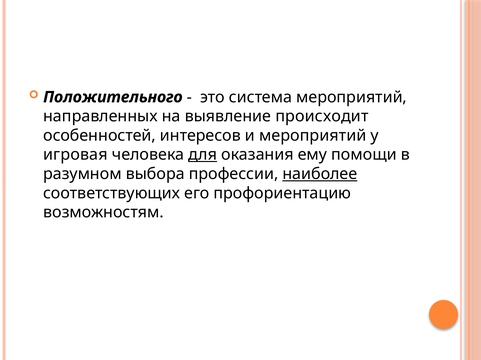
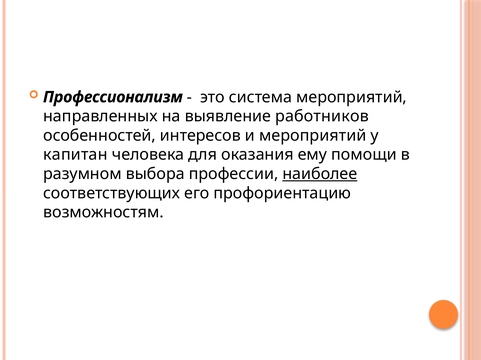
Положительного: Положительного -> Профессионализм (113, 97)
происходит: происходит -> работников (322, 117)
игровая: игровая -> капитан (75, 155)
для underline: present -> none (203, 155)
